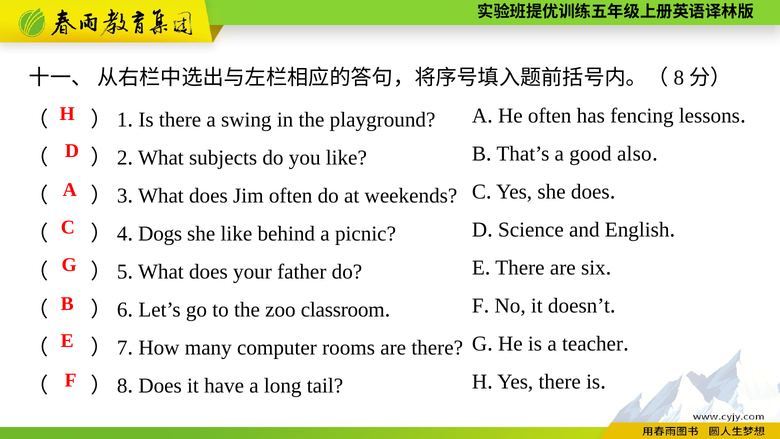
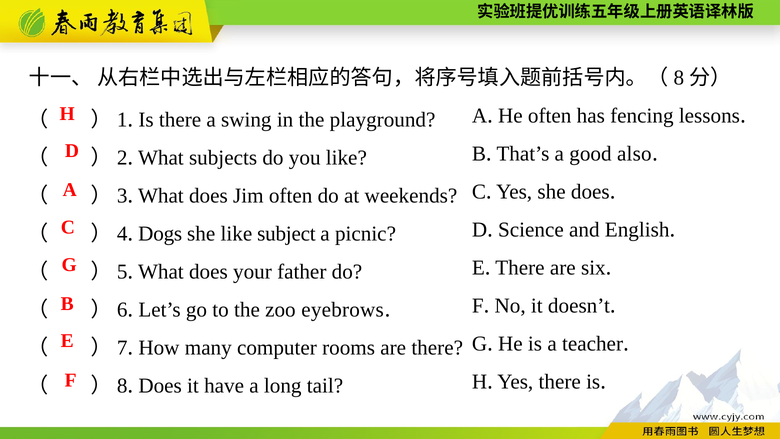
behind: behind -> subject (286, 234)
classroom: classroom -> eyebrows (343, 310)
